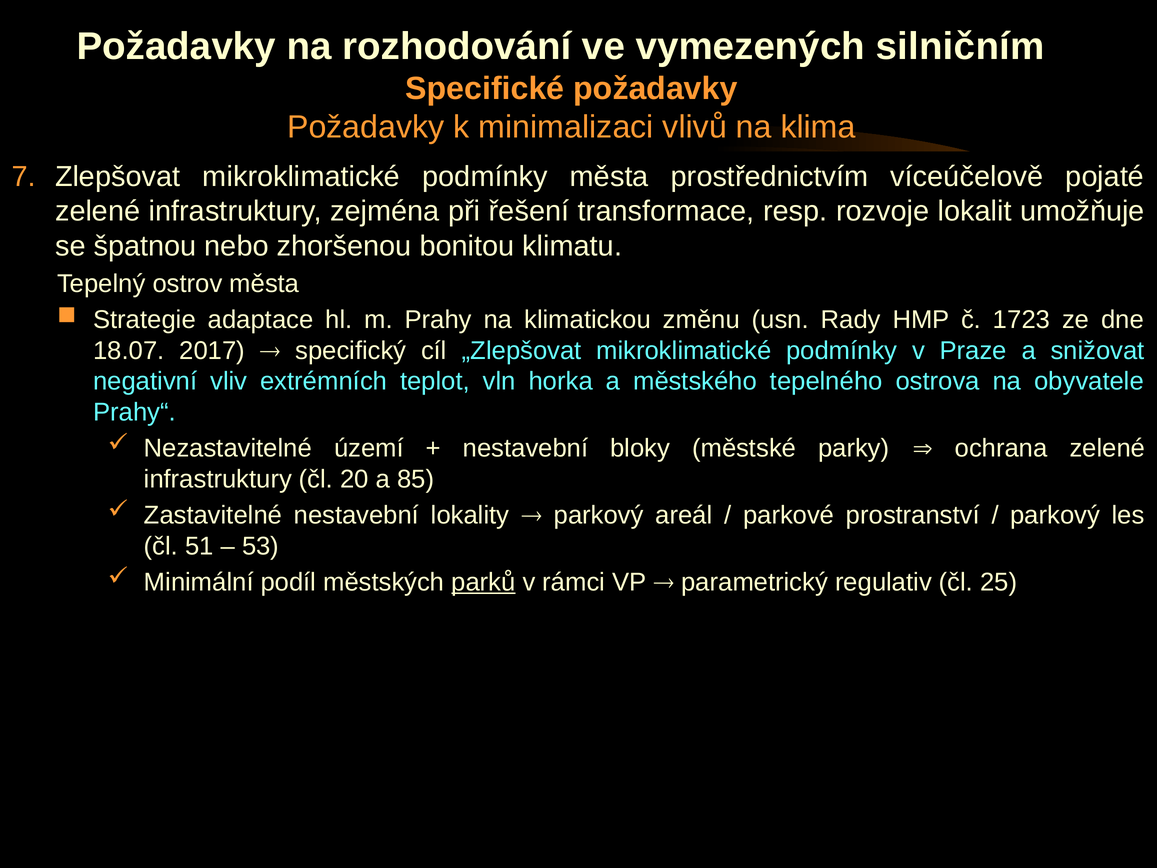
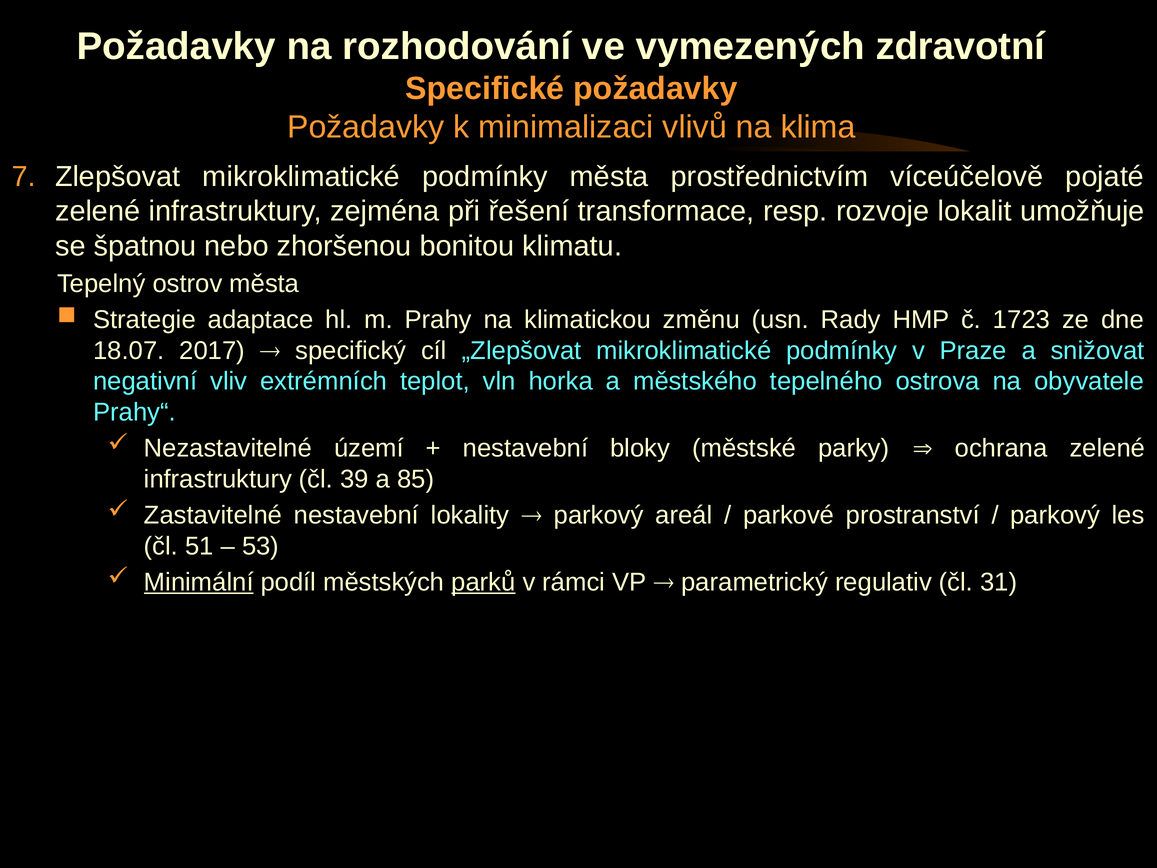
silničním: silničním -> zdravotní (960, 46)
20: 20 -> 39 (354, 479)
Minimální underline: none -> present (199, 582)
25: 25 -> 31 (999, 582)
